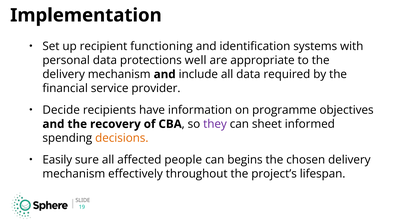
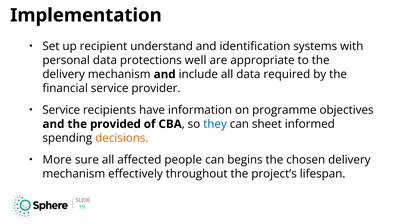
functioning: functioning -> understand (162, 46)
Decide: Decide -> Service (61, 110)
recovery: recovery -> provided (115, 124)
they colour: purple -> blue (215, 124)
Easily: Easily -> More (57, 159)
